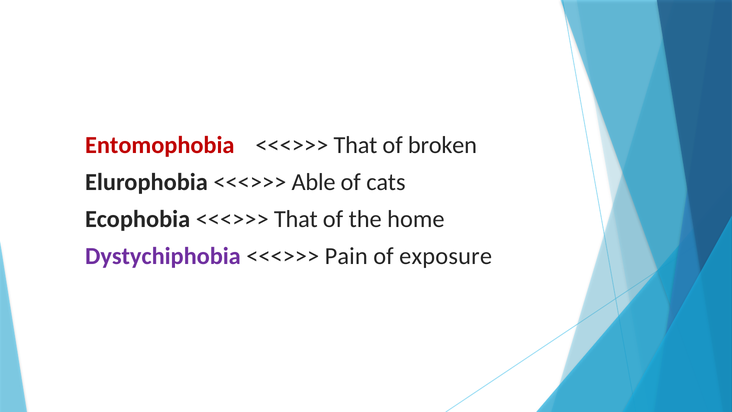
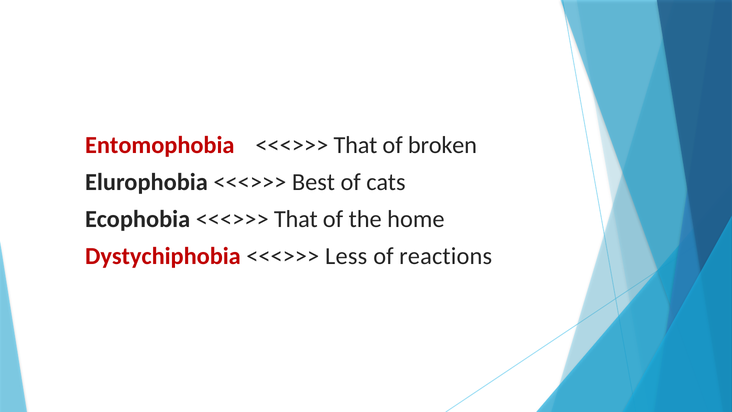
Able: Able -> Best (313, 182)
Dystychiphobia colour: purple -> red (163, 256)
Pain: Pain -> Less (346, 256)
exposure: exposure -> reactions (446, 256)
